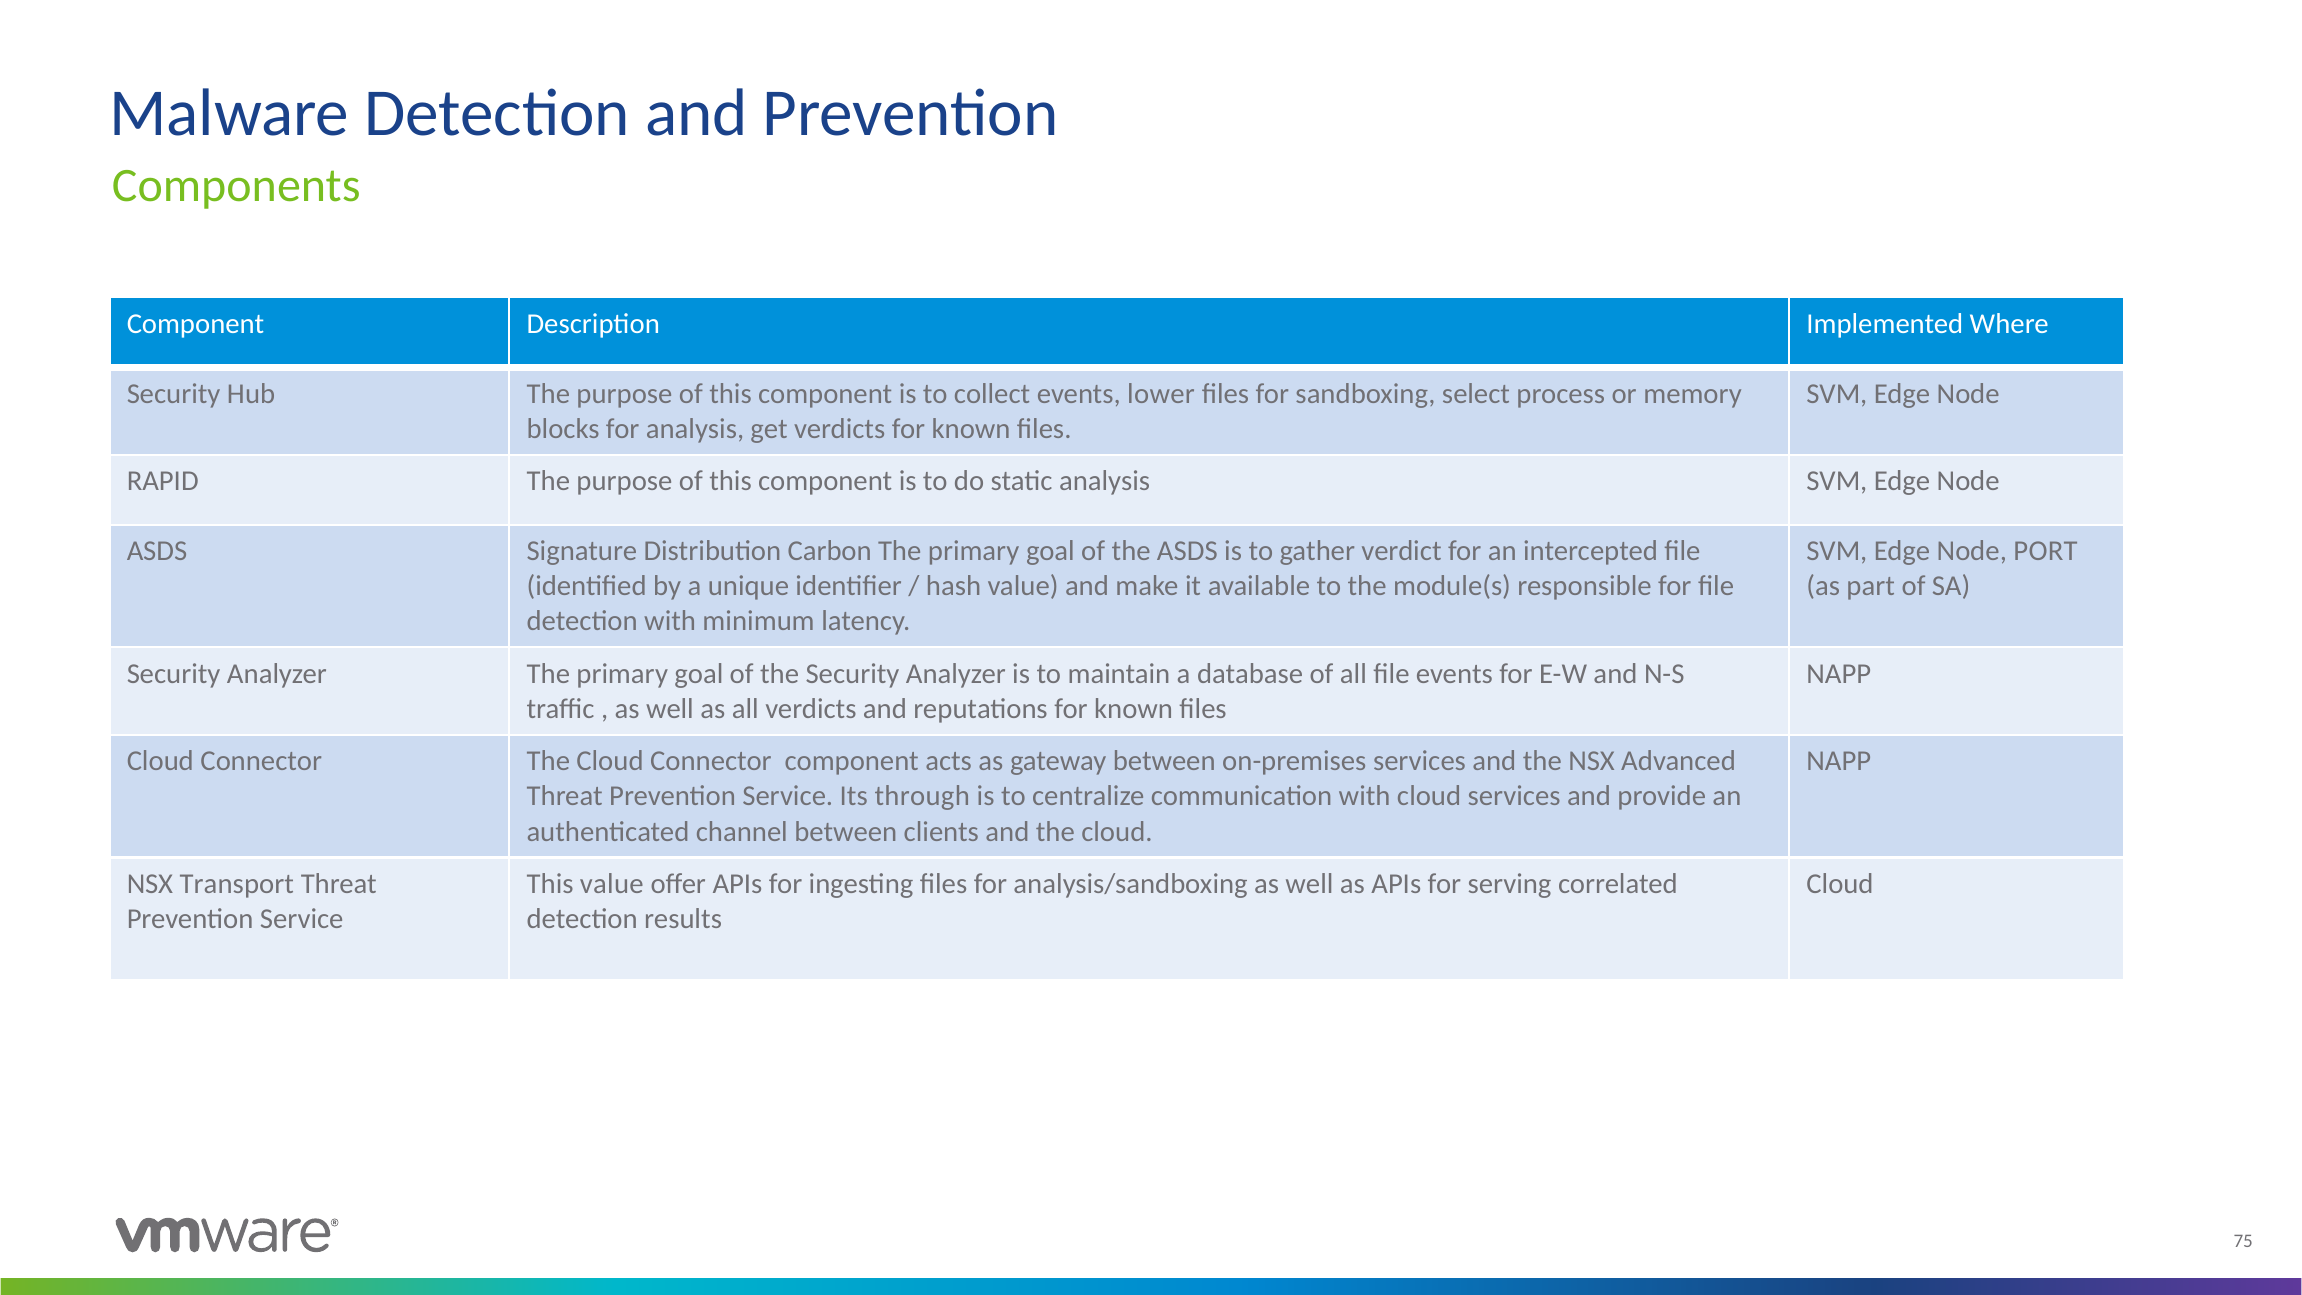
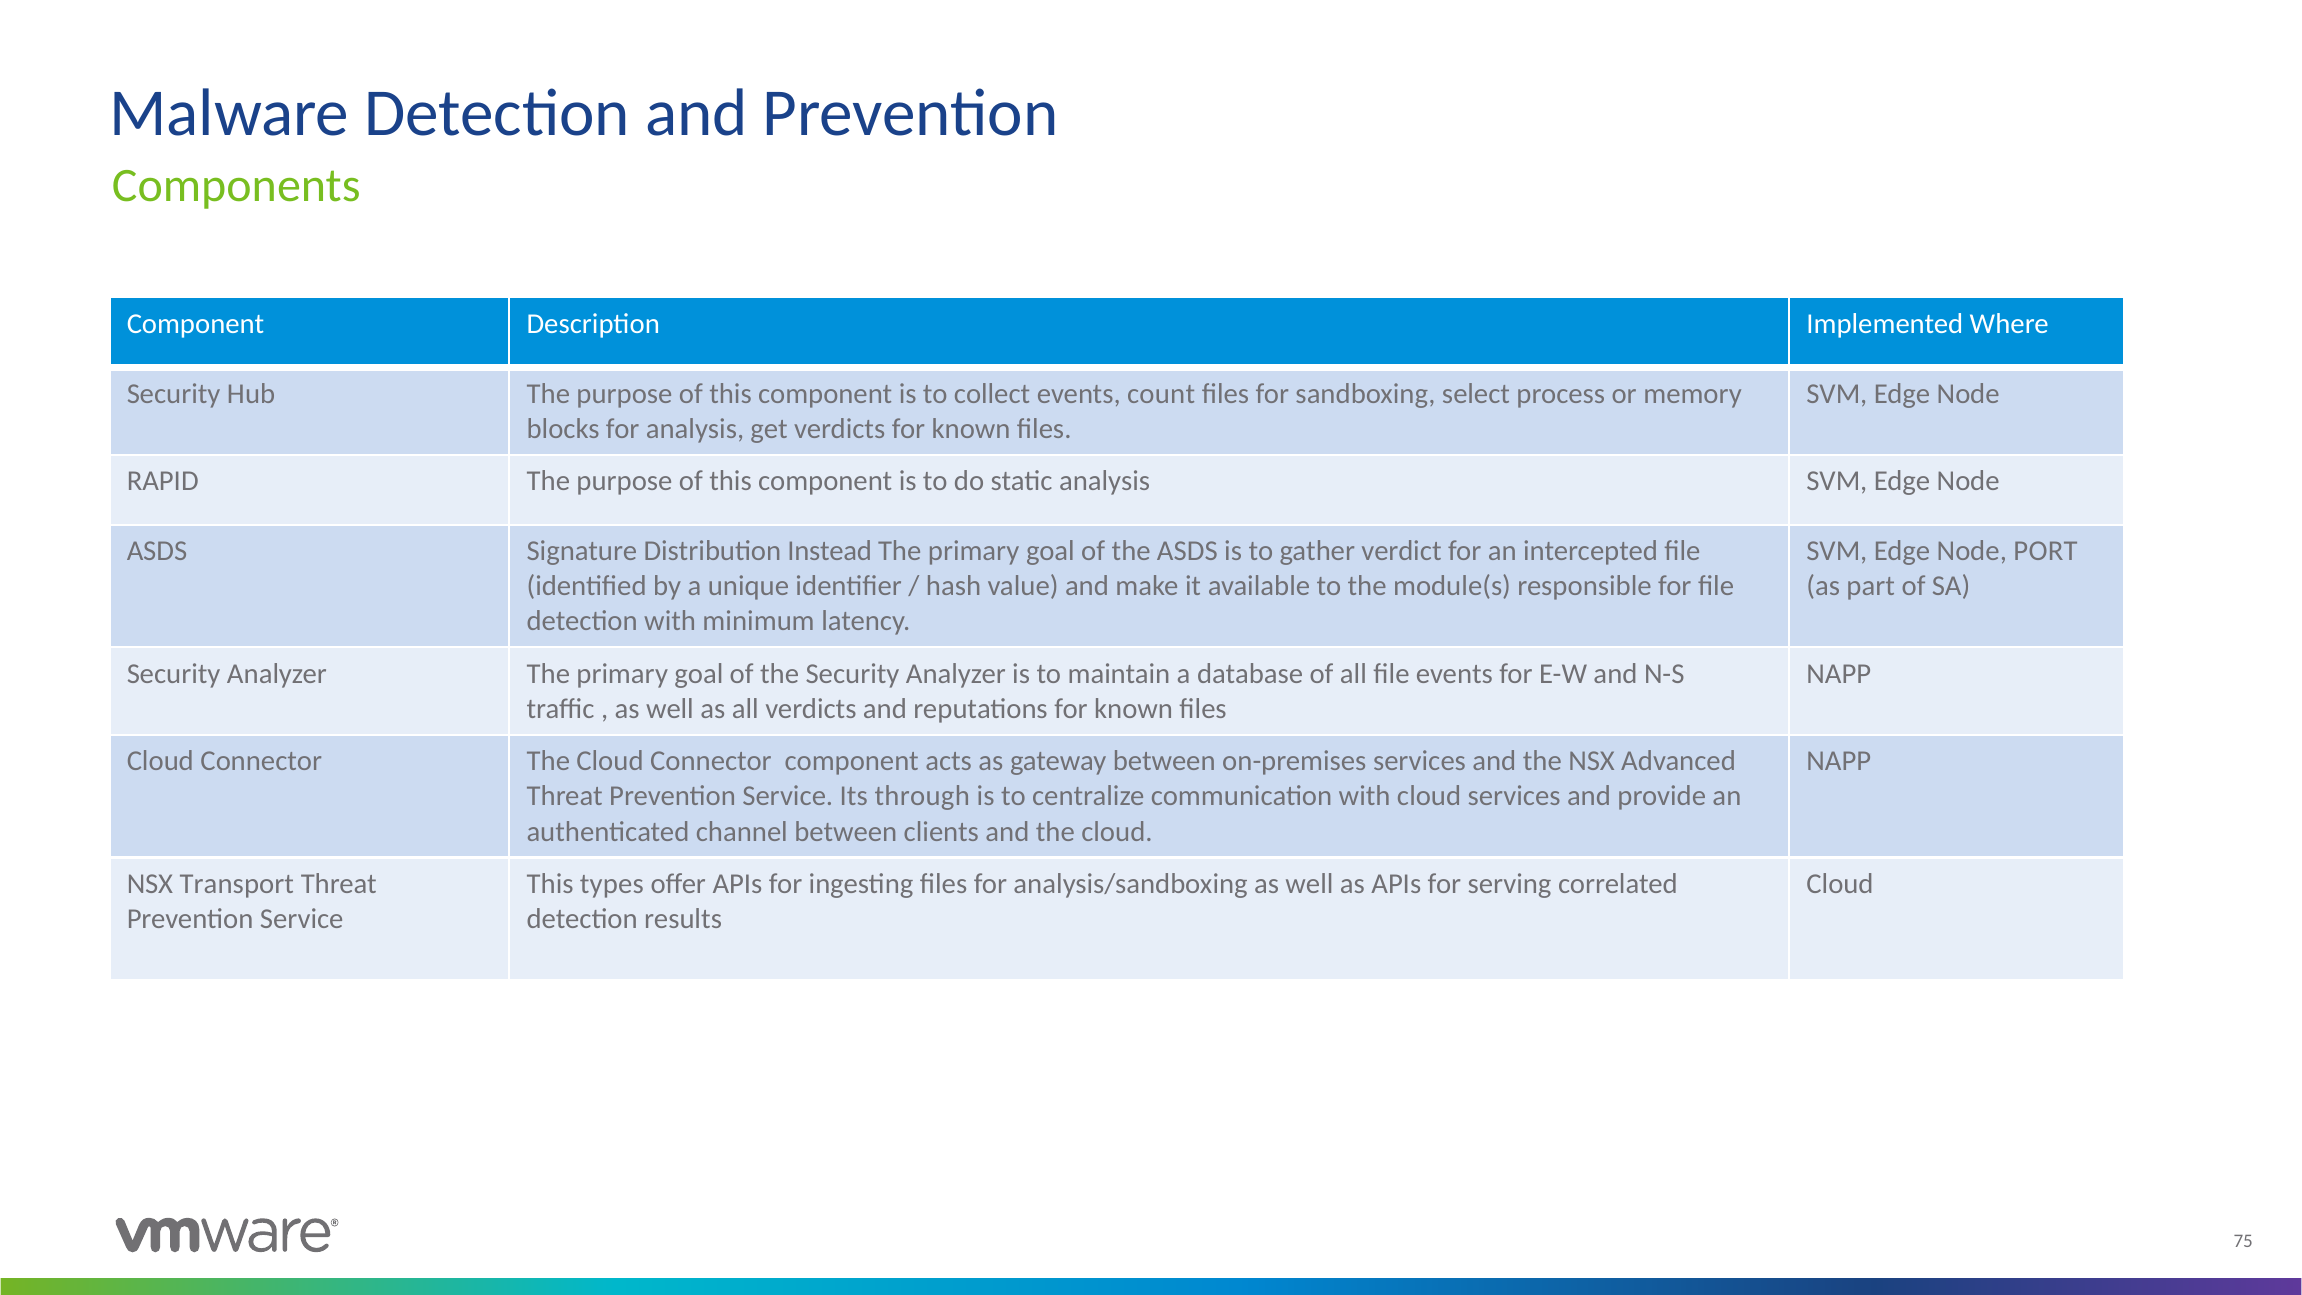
lower: lower -> count (1161, 394)
Carbon: Carbon -> Instead (830, 551)
This value: value -> types (612, 884)
